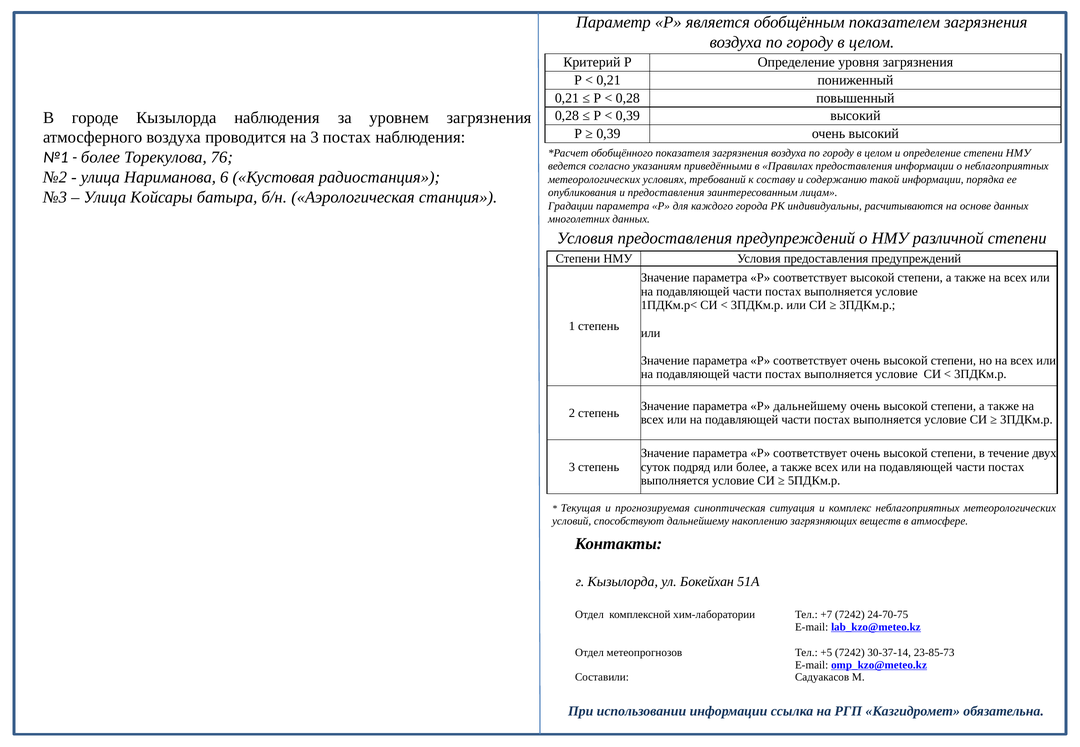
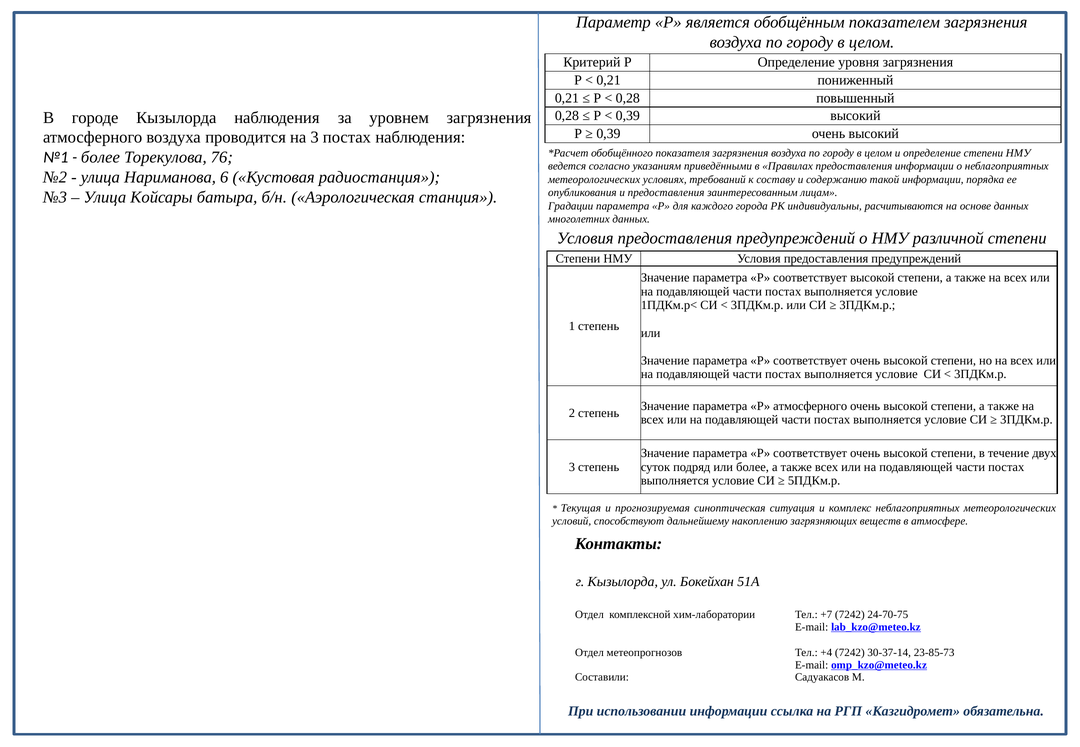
Р дальнейшему: дальнейшему -> атмосферного (810, 406)
+5: +5 -> +4 (826, 653)
